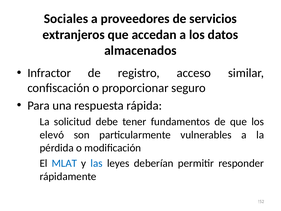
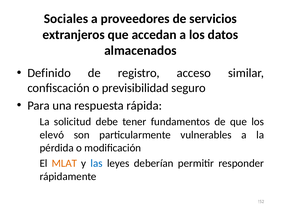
Infractor: Infractor -> Definido (49, 73)
proporcionar: proporcionar -> previsibilidad (135, 88)
MLAT colour: blue -> orange (64, 163)
